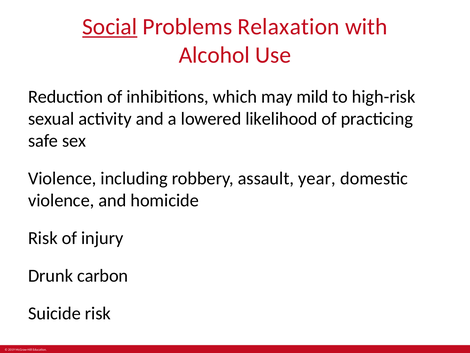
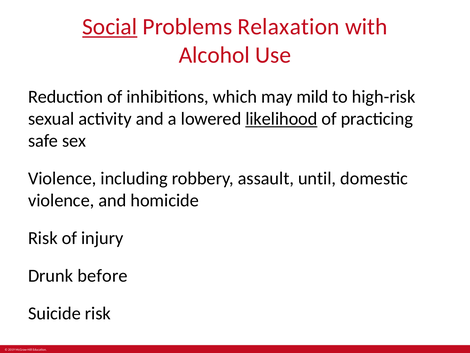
likelihood underline: none -> present (281, 119)
year: year -> until (317, 178)
carbon: carbon -> before (103, 276)
